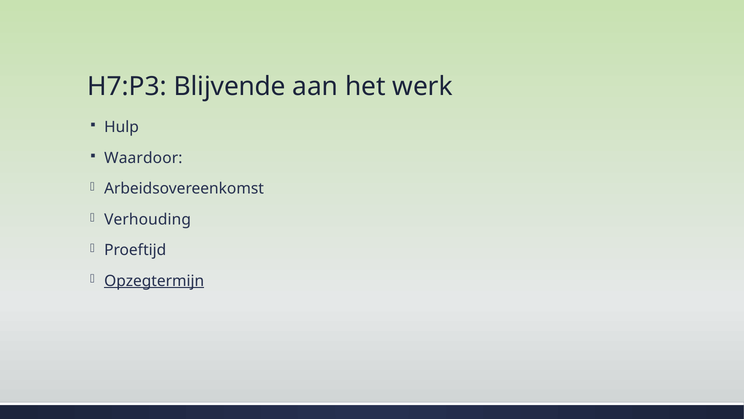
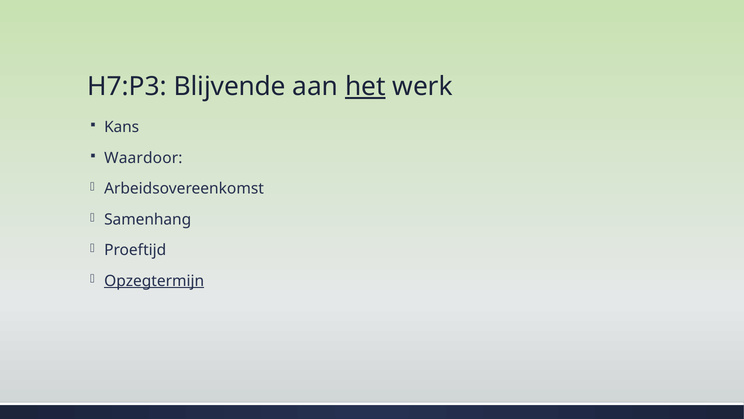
het underline: none -> present (365, 87)
Hulp: Hulp -> Kans (122, 127)
Verhouding: Verhouding -> Samenhang (148, 219)
